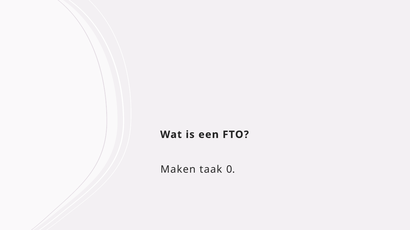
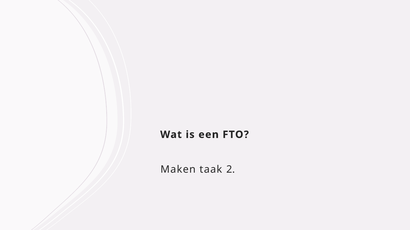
0: 0 -> 2 (231, 170)
